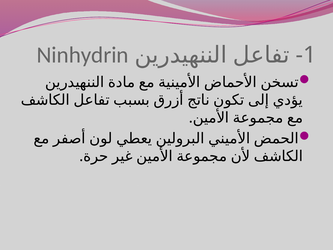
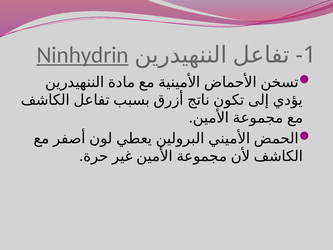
Ninhydrin underline: none -> present (83, 55)
